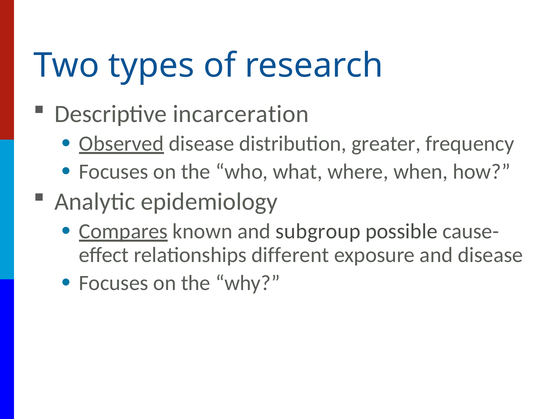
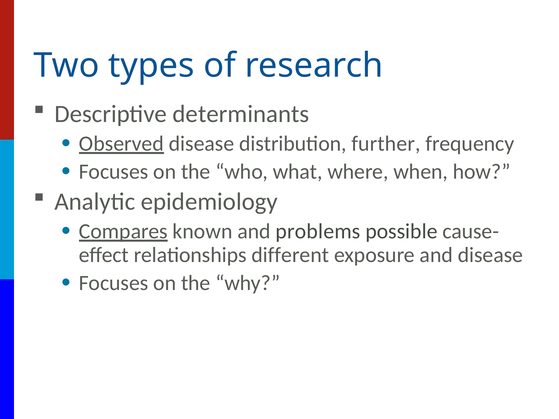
incarceration: incarceration -> determinants (241, 114)
greater: greater -> further (386, 144)
subgroup: subgroup -> problems (318, 232)
